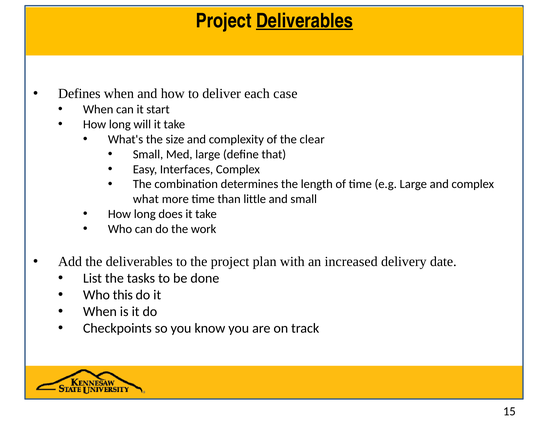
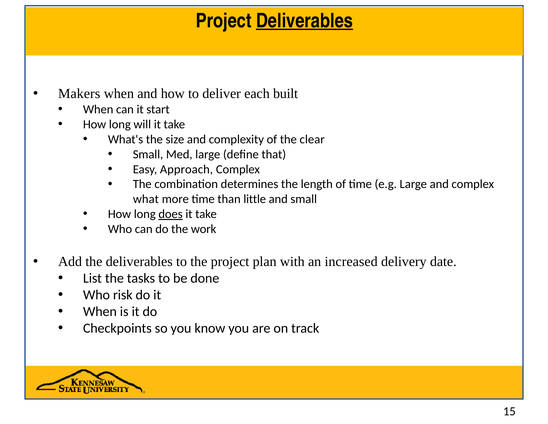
Defines: Defines -> Makers (79, 94)
case: case -> built (286, 94)
Interfaces: Interfaces -> Approach (186, 169)
does underline: none -> present (171, 214)
this: this -> risk (123, 295)
